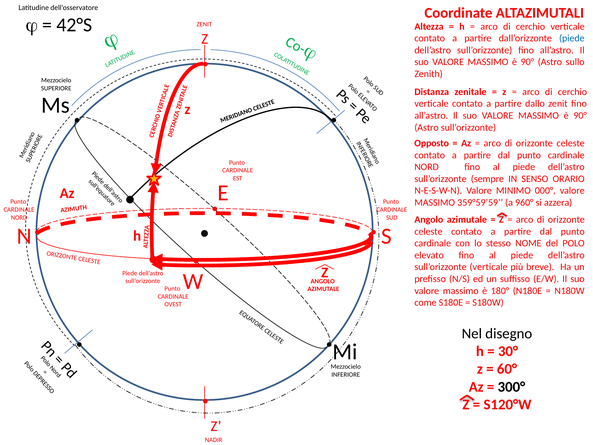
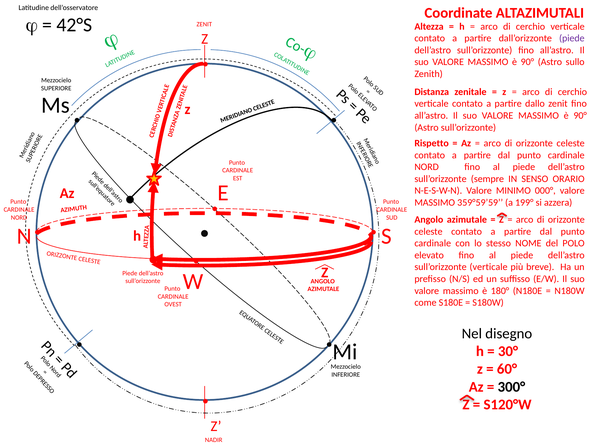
piede colour: blue -> purple (572, 38)
Opposto: Opposto -> Rispetto (432, 143)
960°: 960° -> 199° (524, 202)
